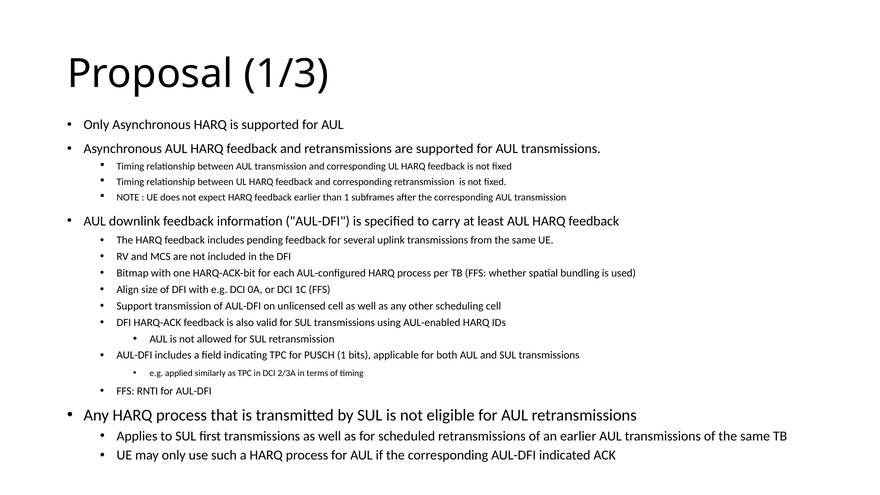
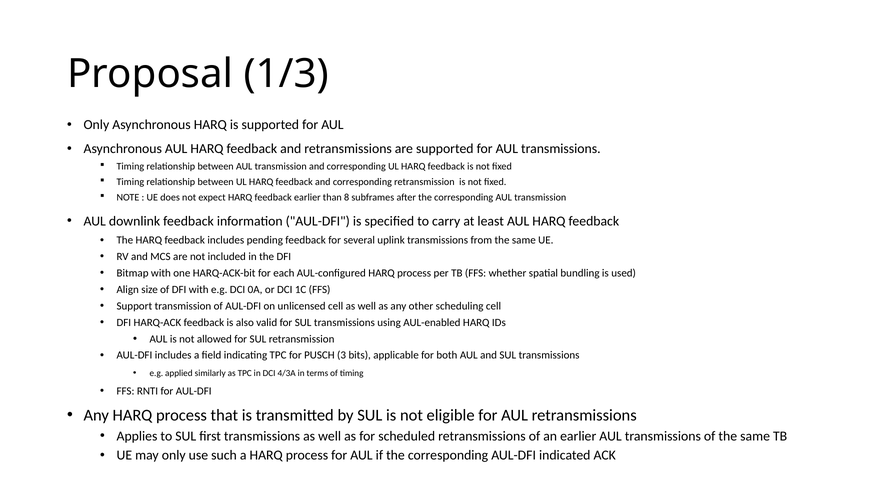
than 1: 1 -> 8 (347, 197)
PUSCH 1: 1 -> 3 (342, 355)
2/3A: 2/3A -> 4/3A (287, 373)
